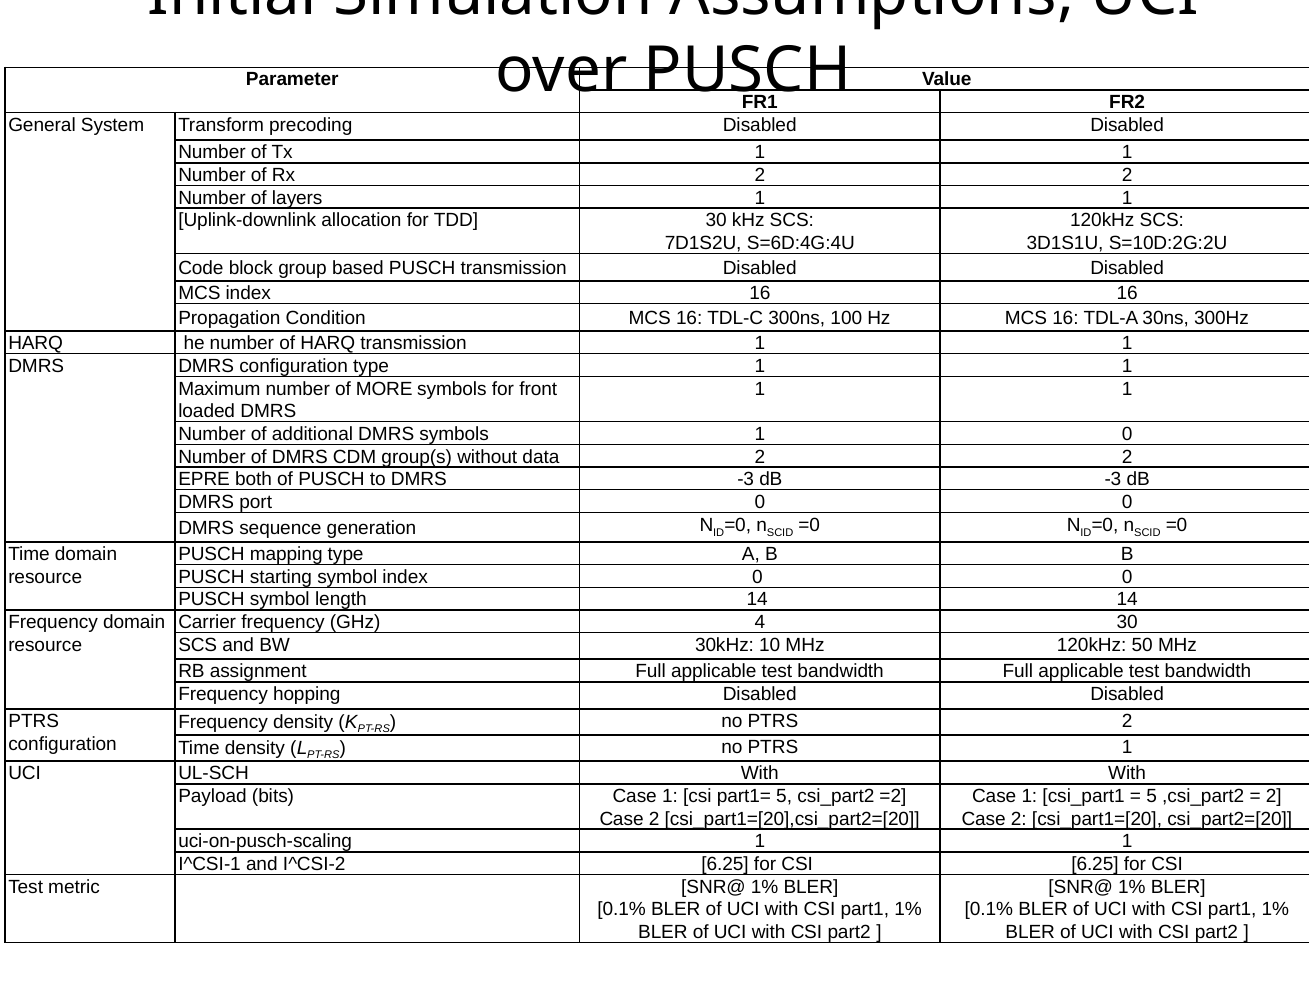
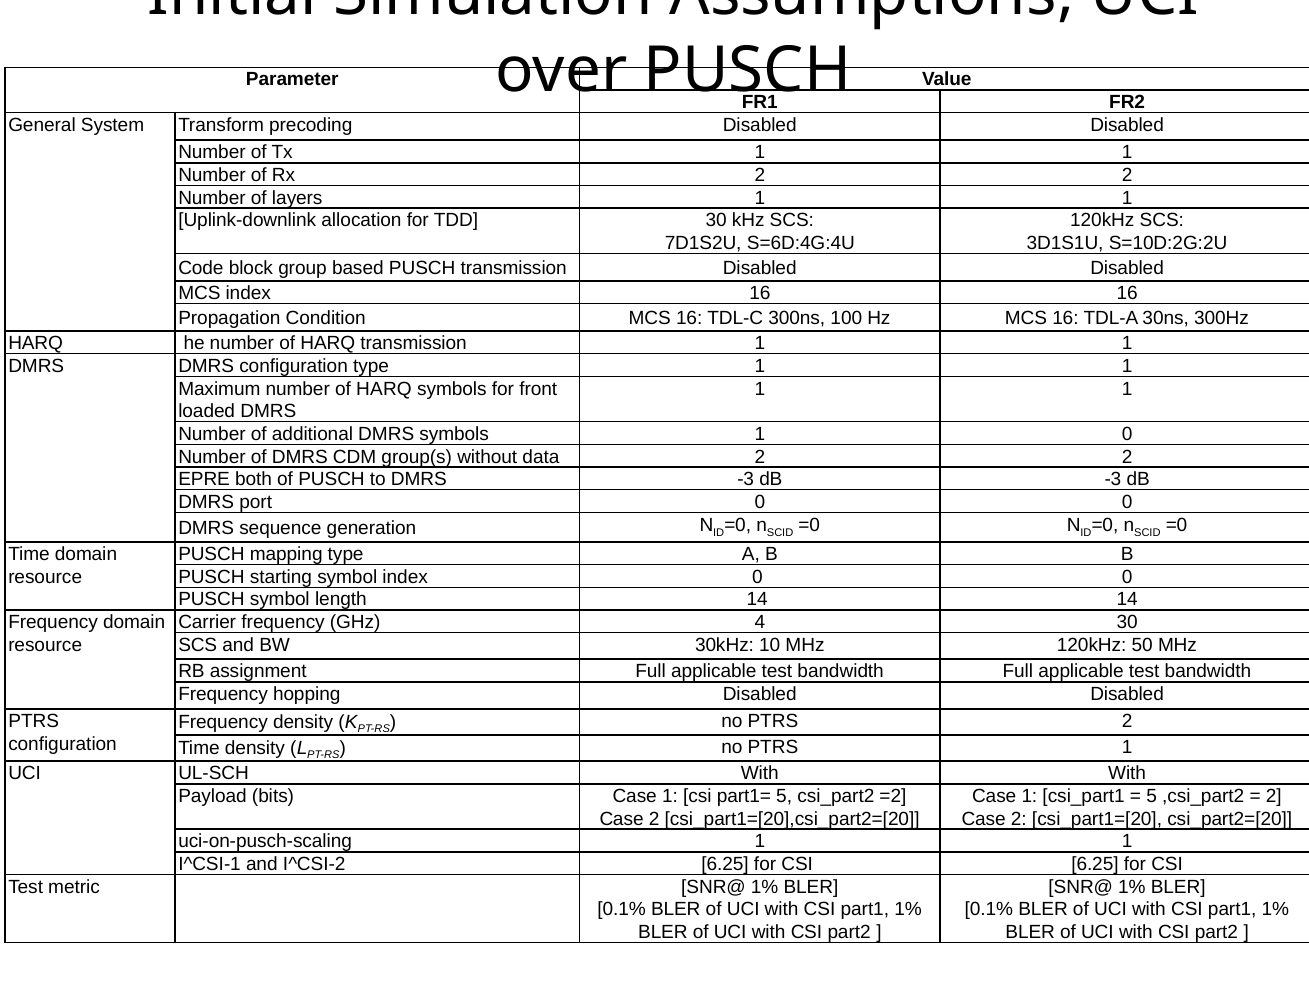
Maximum number of MORE: MORE -> HARQ (384, 389)
